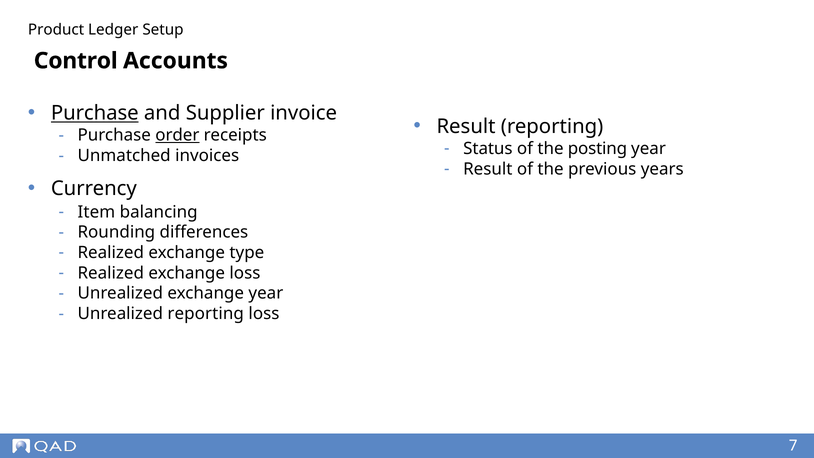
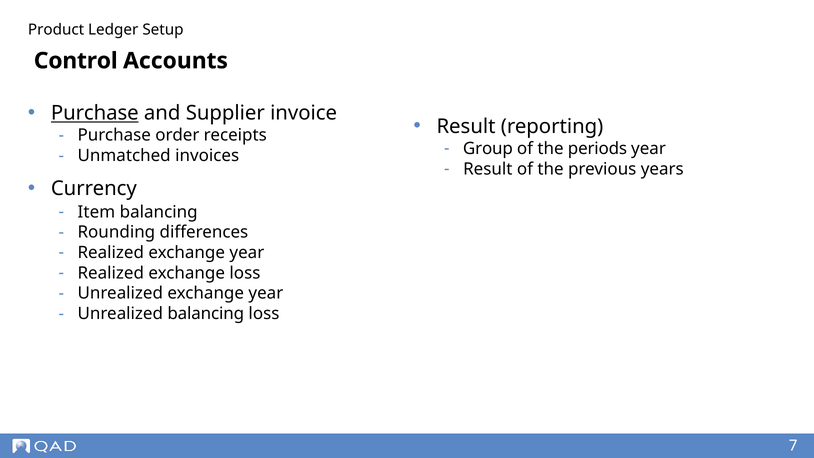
order underline: present -> none (177, 135)
Status: Status -> Group (488, 149)
posting: posting -> periods (597, 149)
Realized exchange type: type -> year (247, 253)
Unrealized reporting: reporting -> balancing (206, 314)
